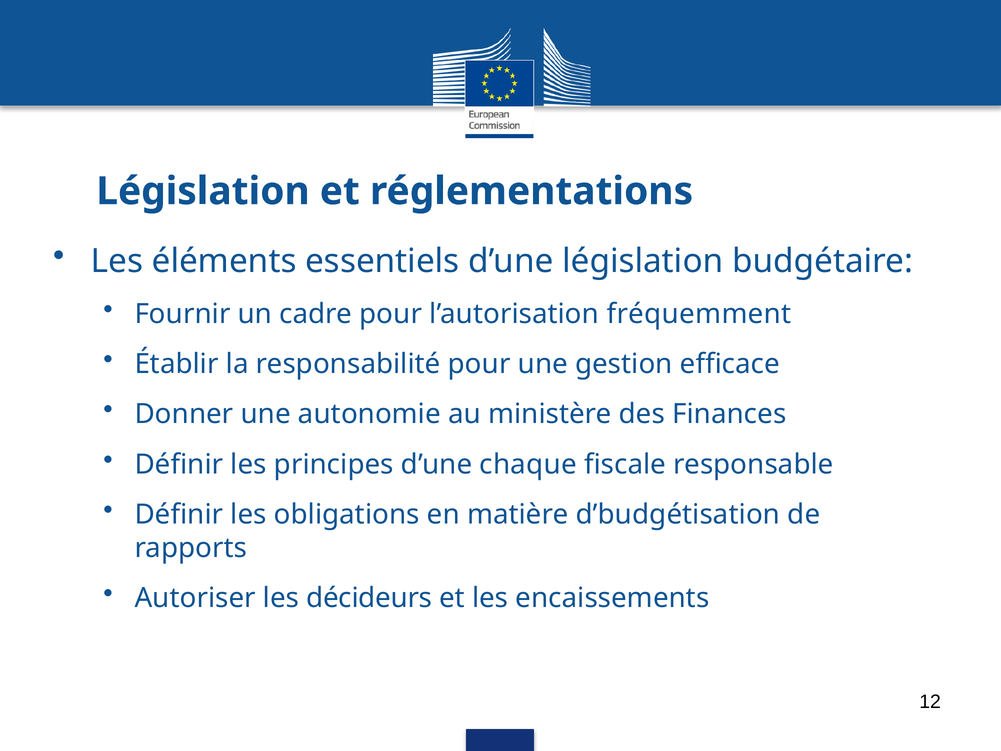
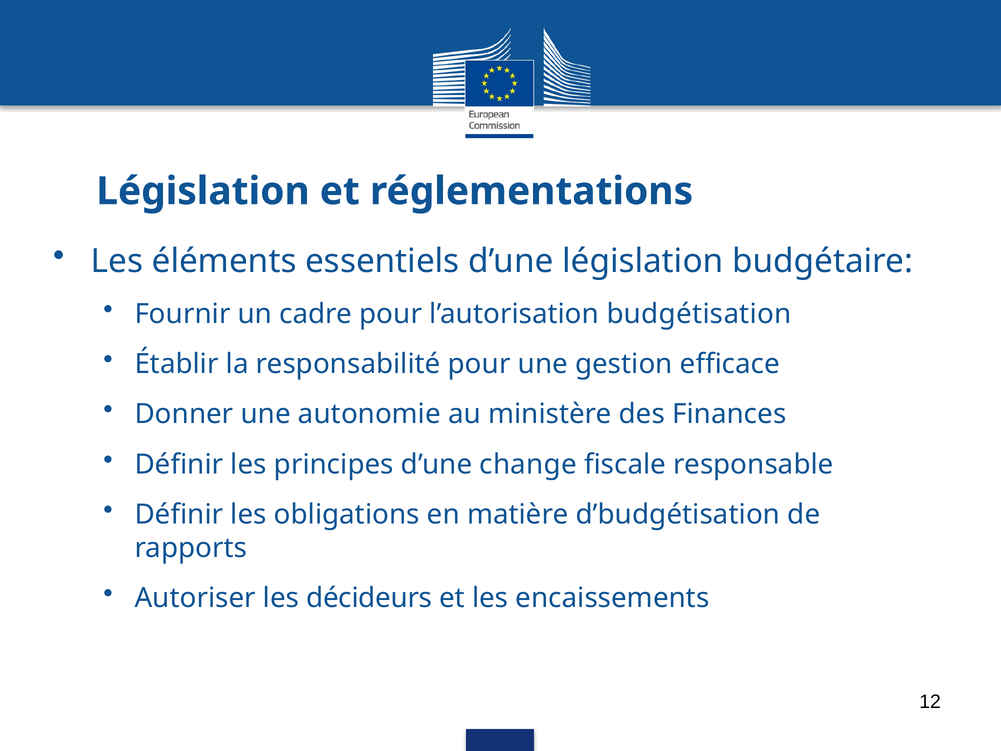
fréquemment: fréquemment -> budgétisation (699, 314)
chaque: chaque -> change (528, 464)
